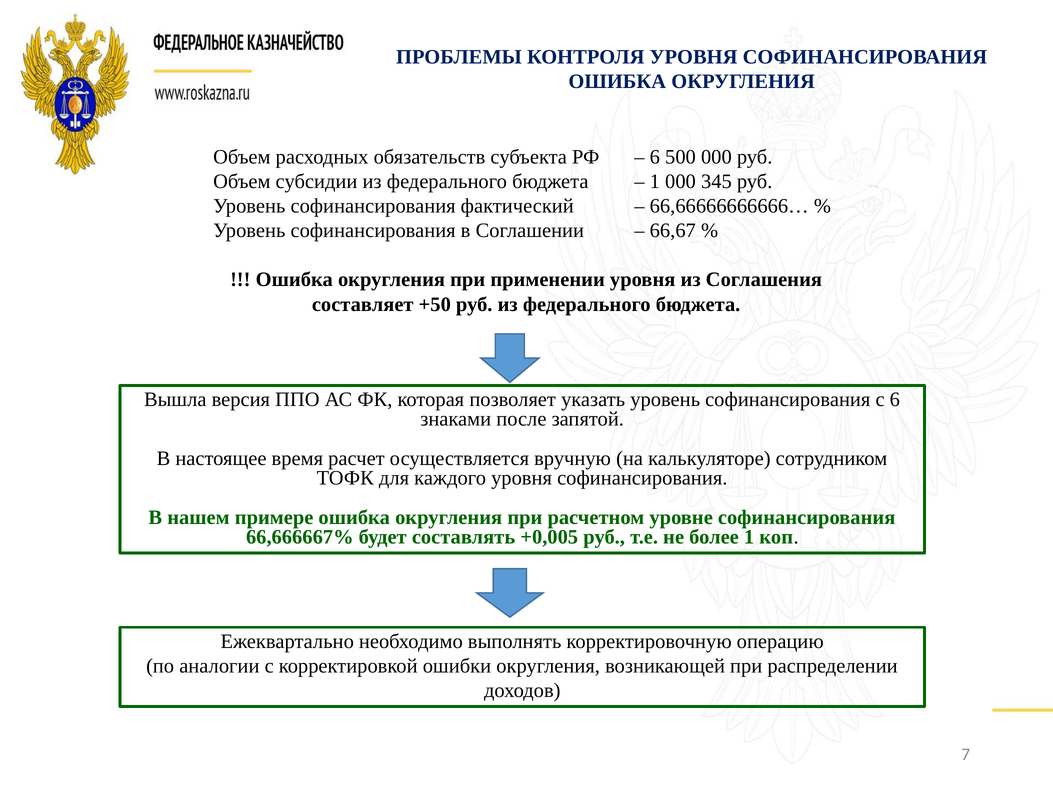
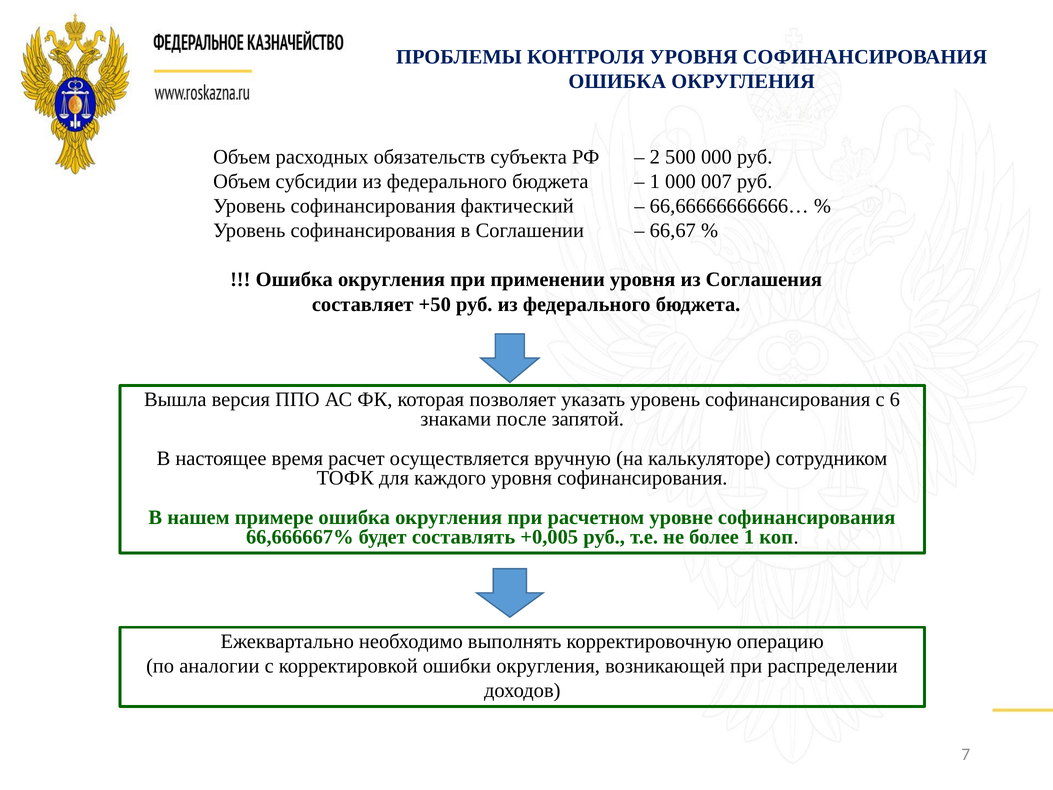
6: 6 -> 2 (655, 157)
345: 345 -> 007 (716, 181)
